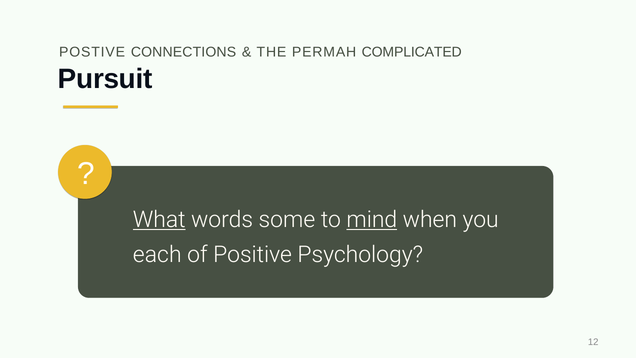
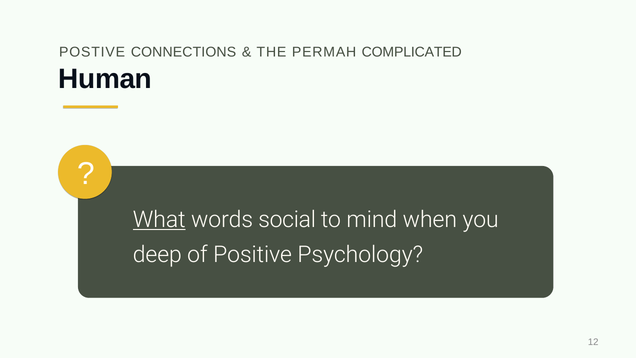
Pursuit: Pursuit -> Human (105, 79)
some: some -> social (287, 220)
mind underline: present -> none (372, 220)
each: each -> deep (157, 254)
